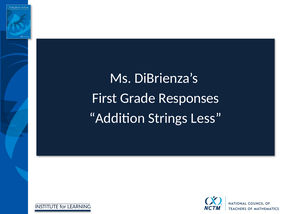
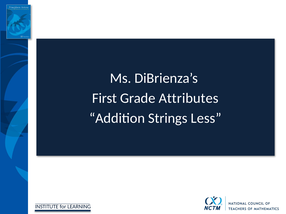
Responses: Responses -> Attributes (189, 98)
